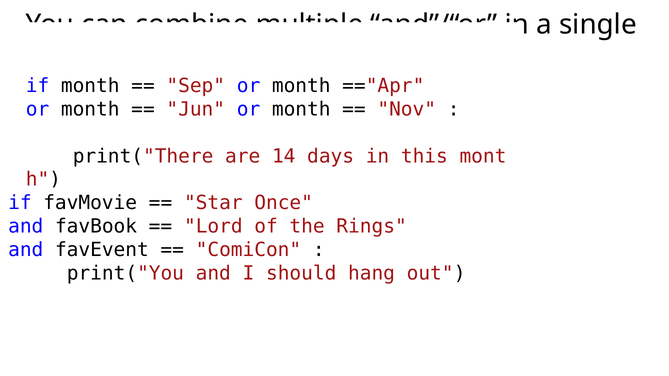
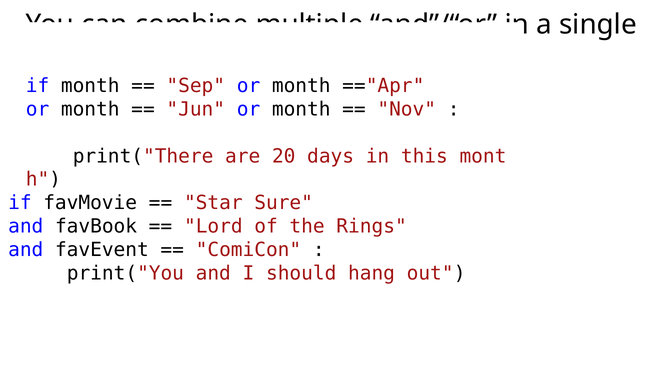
14: 14 -> 20 (284, 156)
Once: Once -> Sure (284, 203)
